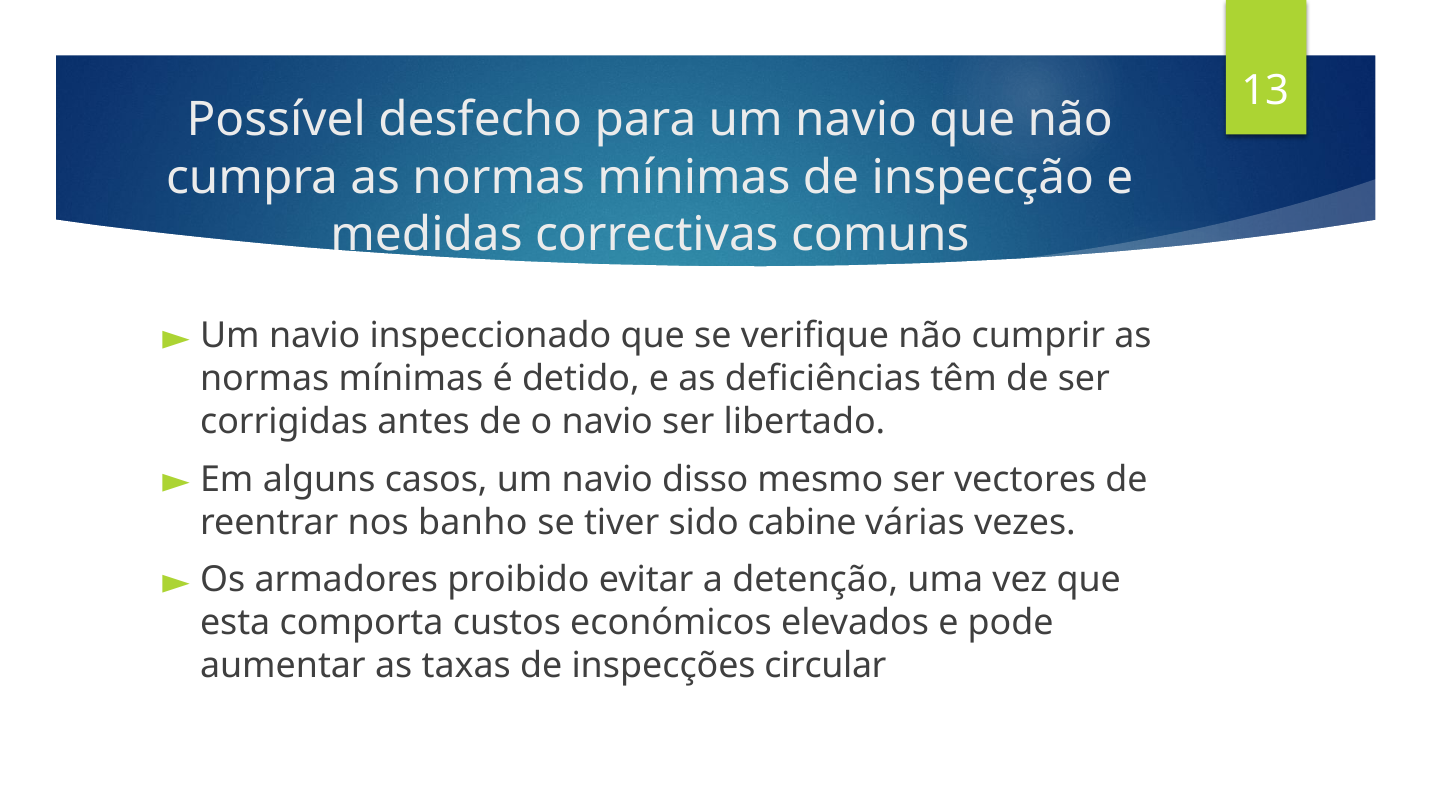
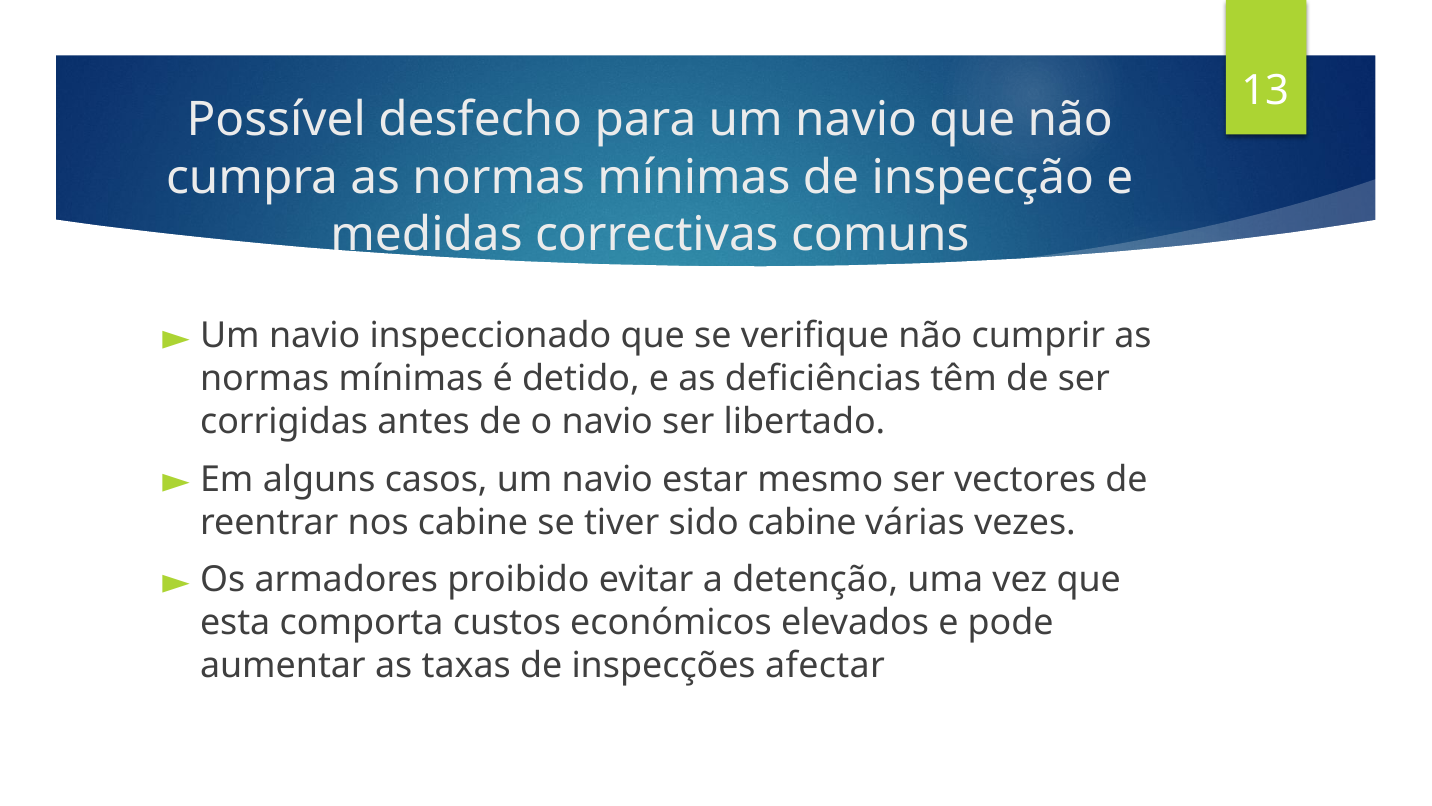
disso: disso -> estar (705, 479)
nos banho: banho -> cabine (473, 522)
circular: circular -> afectar (825, 666)
